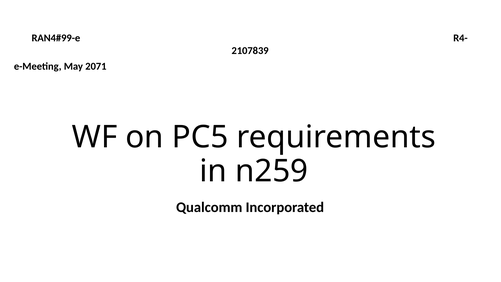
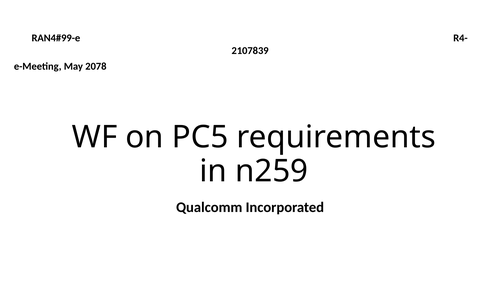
2071: 2071 -> 2078 (96, 66)
